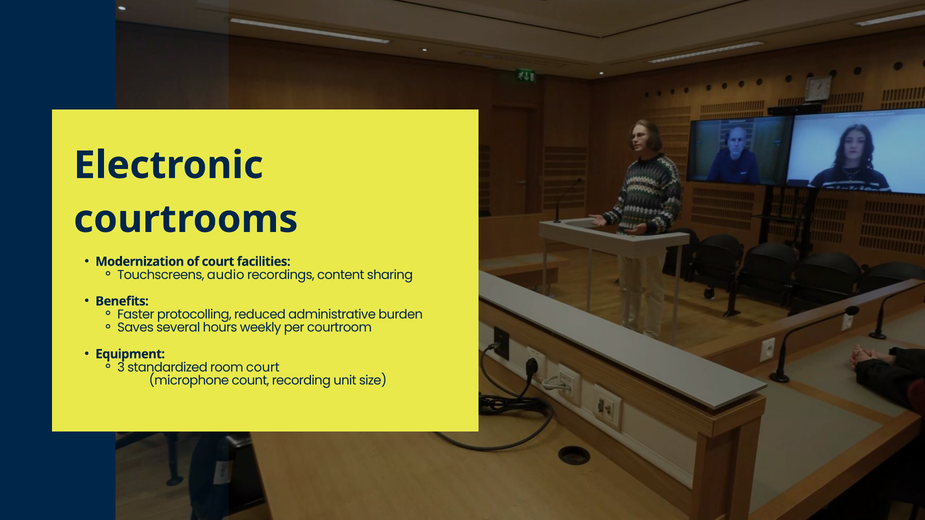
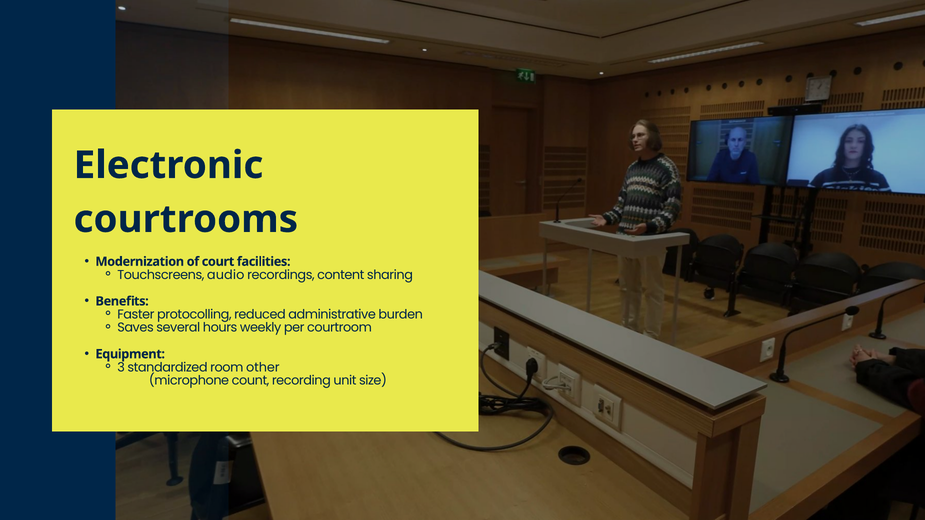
room court: court -> other (263, 367)
